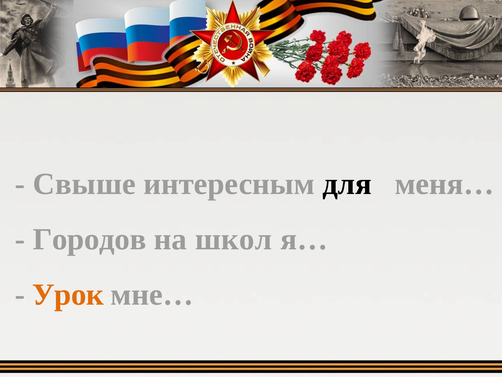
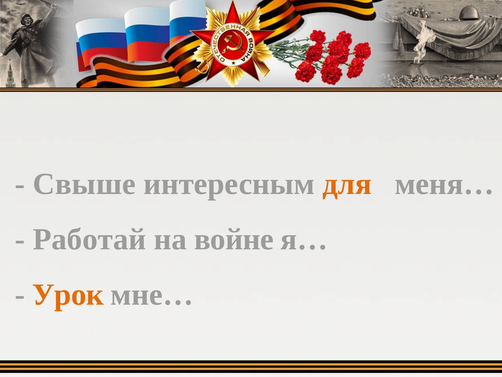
для colour: black -> orange (347, 184)
Городов: Городов -> Работай (89, 239)
школ: школ -> войне (234, 239)
